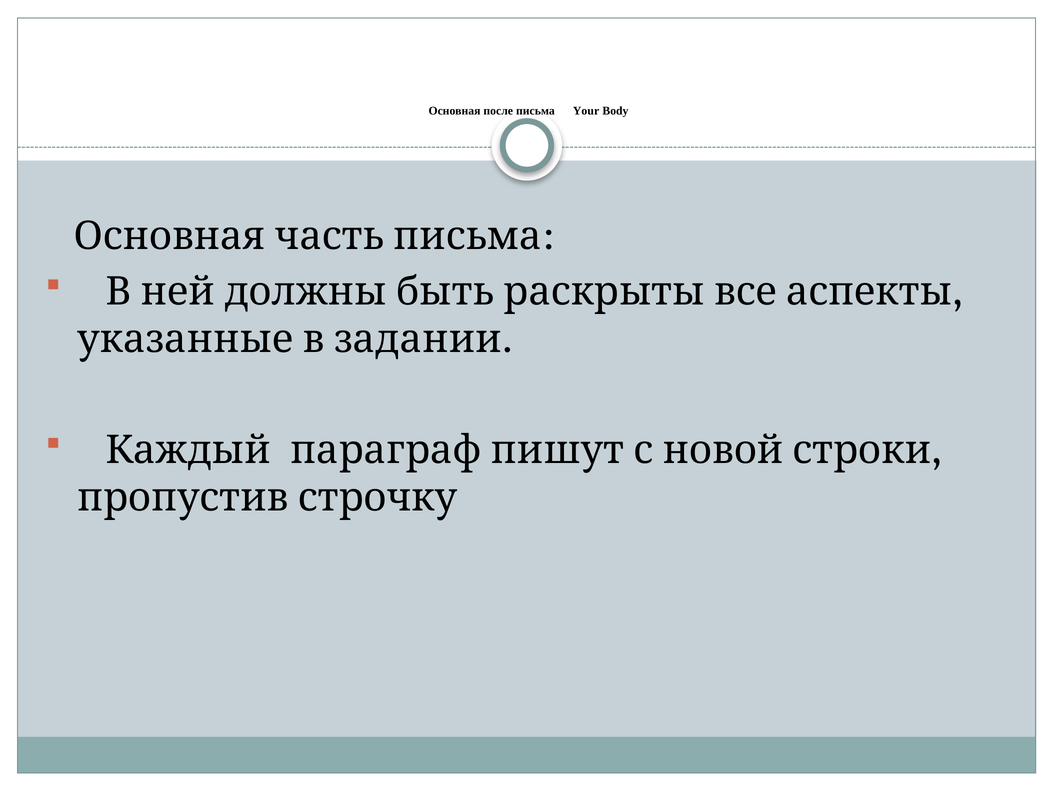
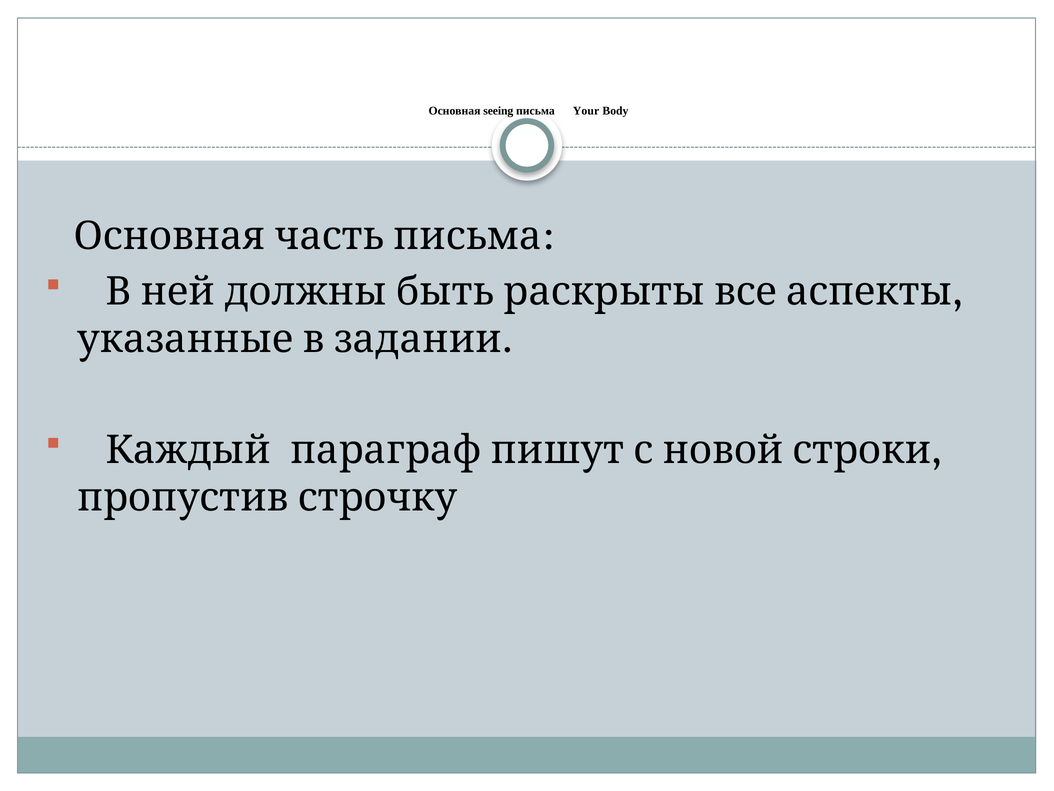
после: после -> seeing (498, 111)
